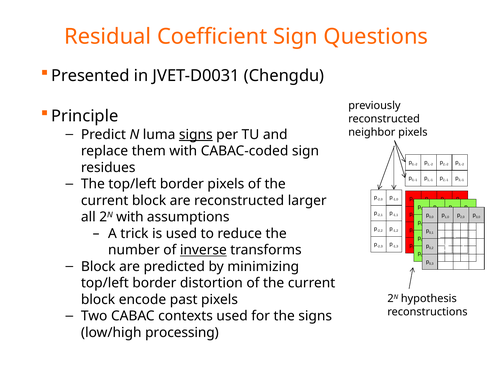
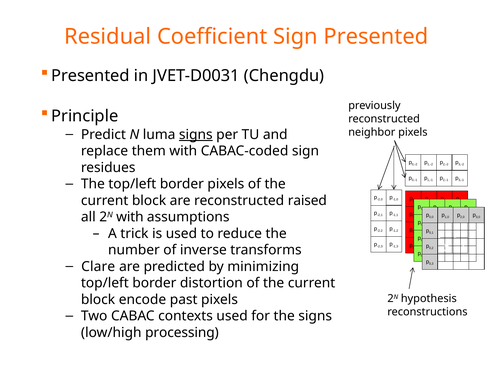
Sign Questions: Questions -> Presented (376, 36)
larger: larger -> raised (307, 200)
inverse underline: present -> none (203, 250)
Block: Block -> Clare (98, 266)
